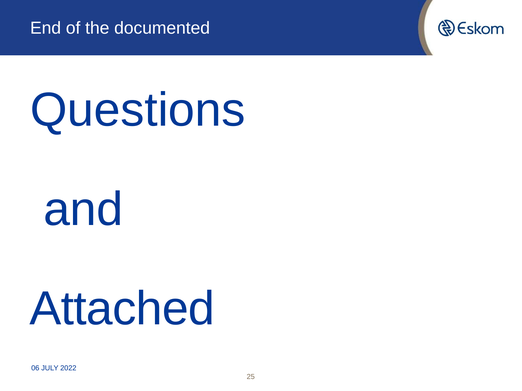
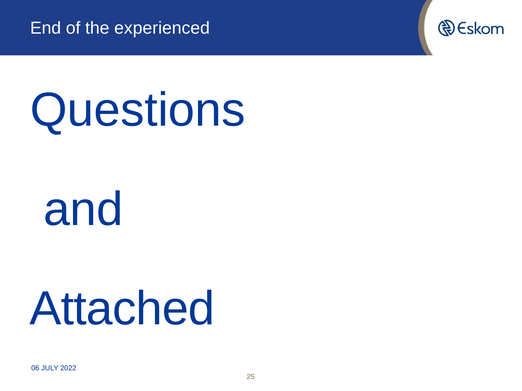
documented: documented -> experienced (162, 28)
